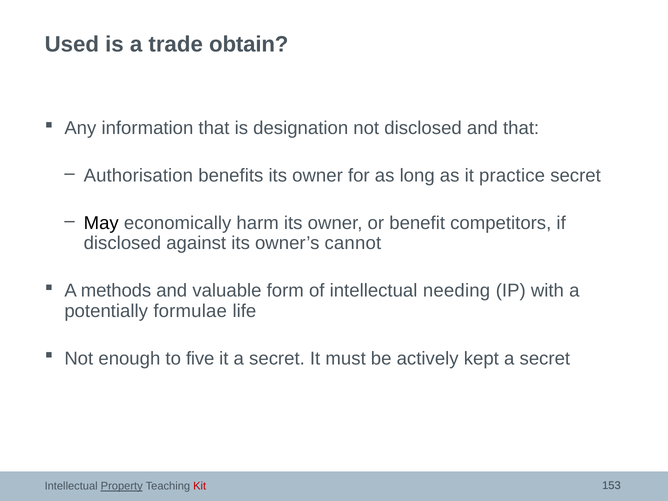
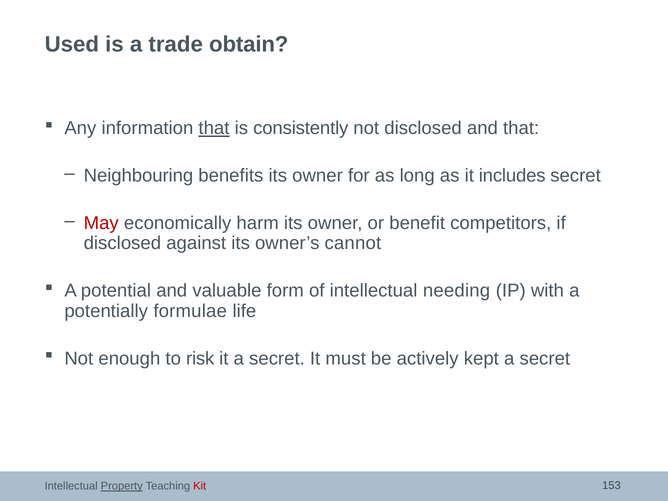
that underline: none -> present (214, 128)
designation: designation -> consistently (301, 128)
Authorisation: Authorisation -> Neighbouring (138, 176)
practice: practice -> includes (512, 176)
May colour: black -> red (101, 223)
methods: methods -> potential (116, 291)
five: five -> risk (200, 358)
